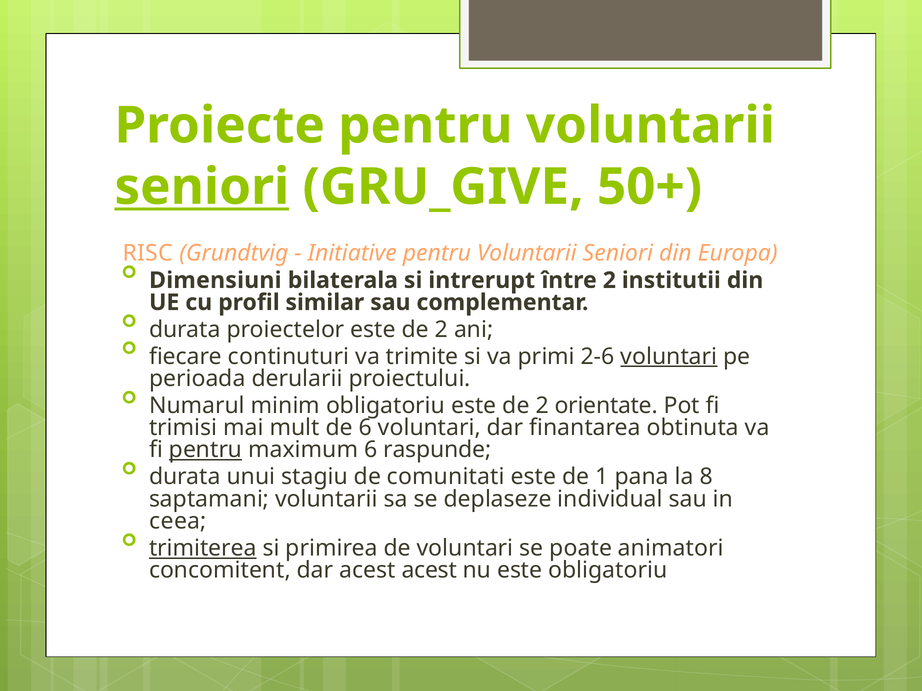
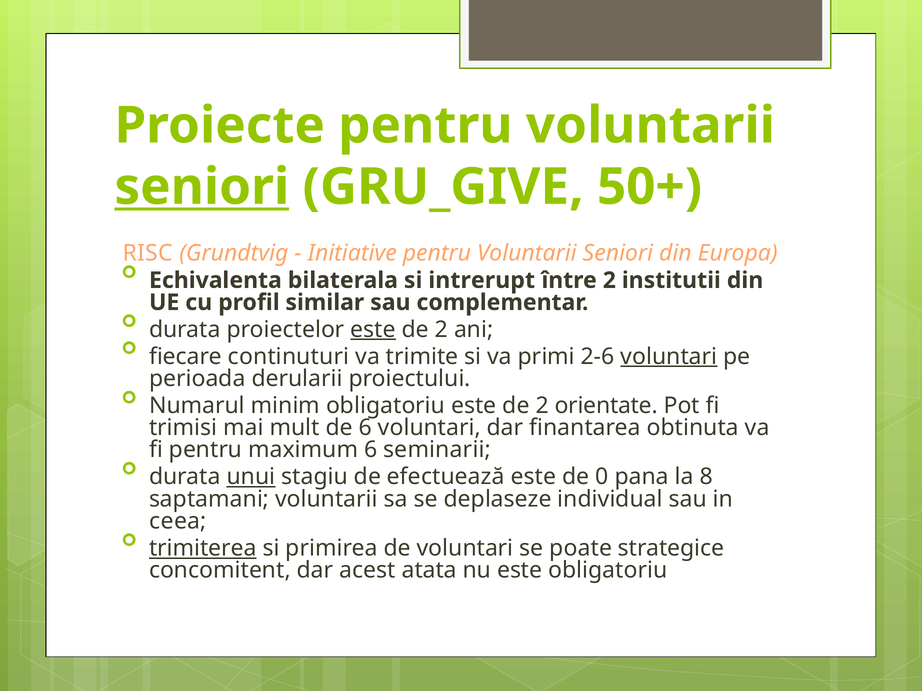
Dimensiuni: Dimensiuni -> Echivalenta (215, 281)
este underline: none -> present (373, 330)
pentru underline: present -> none (206, 450)
raspunde: raspunde -> seminarii (437, 450)
unui underline: none -> present (251, 477)
comunitati: comunitati -> efectuează (446, 477)
1: 1 -> 0 (602, 477)
animatori: animatori -> strategice (671, 549)
acest acest: acest -> atata (429, 571)
